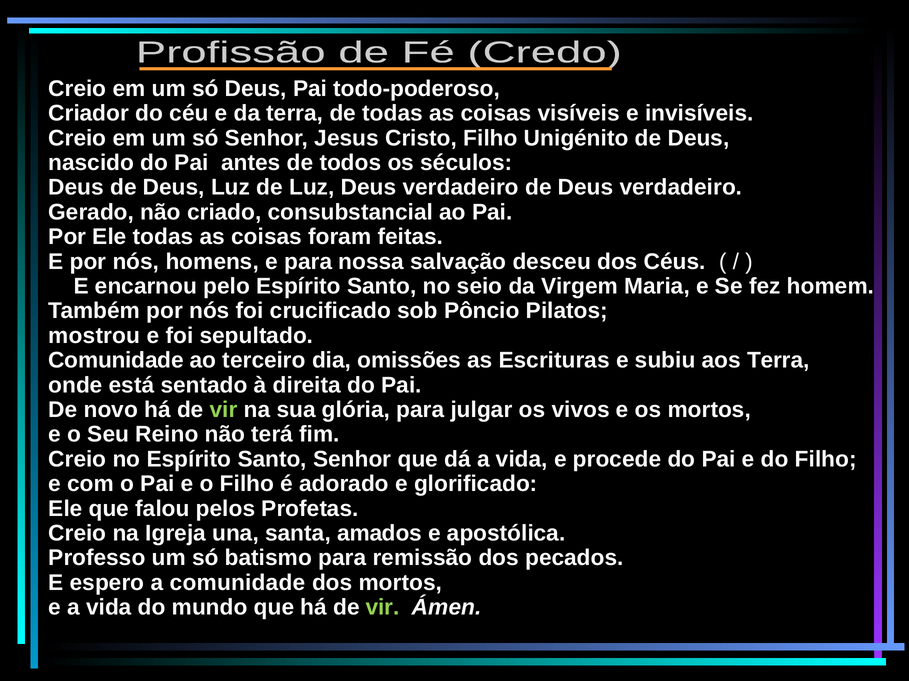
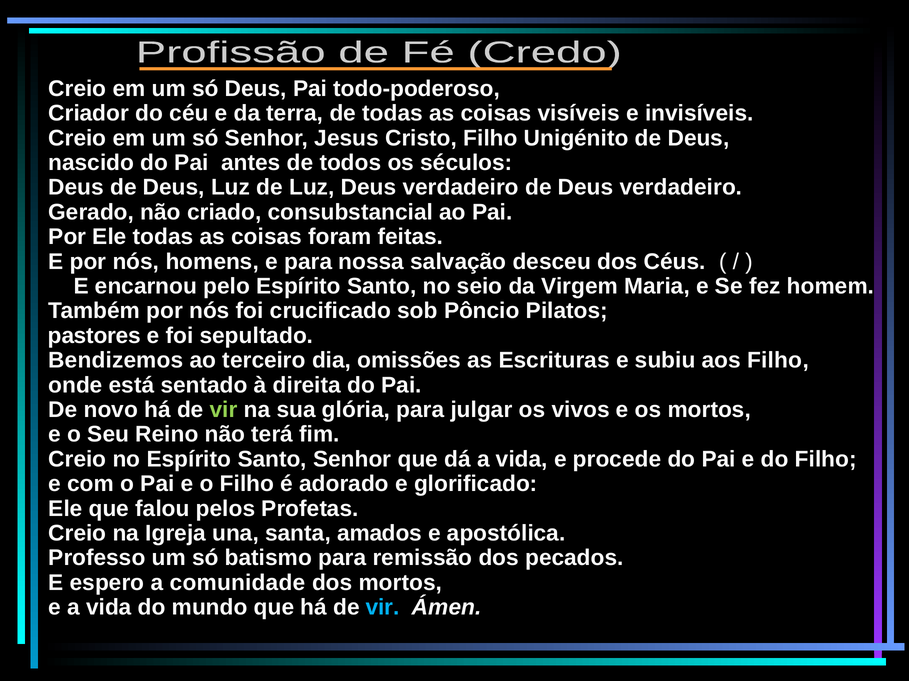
mostrou: mostrou -> pastores (94, 336)
Comunidade: Comunidade -> Bendizemos (116, 361)
aos Terra: Terra -> Filho (778, 361)
vir colour: light green -> light blue (383, 608)
